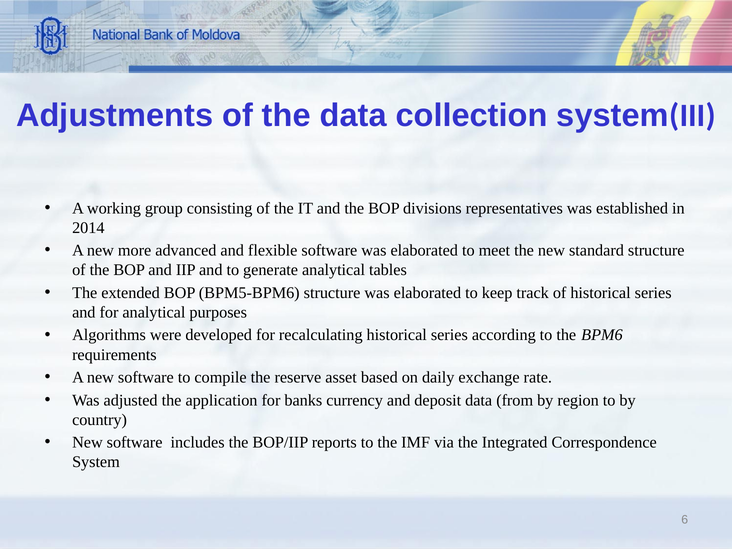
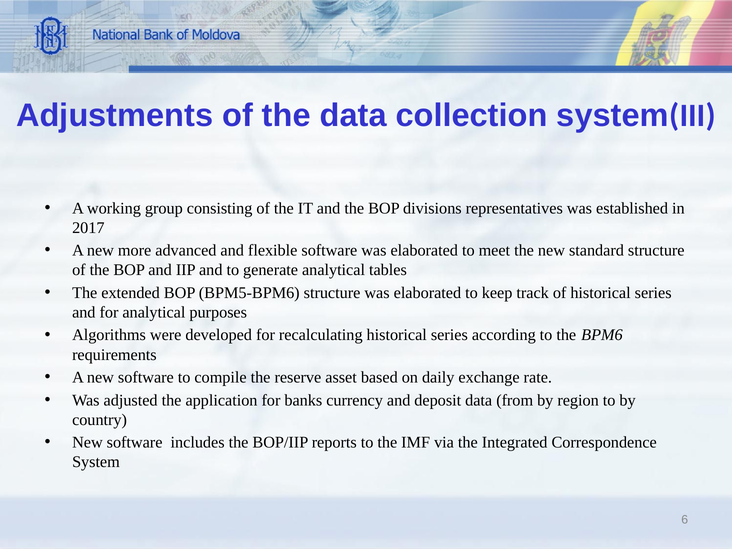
2014: 2014 -> 2017 (88, 228)
